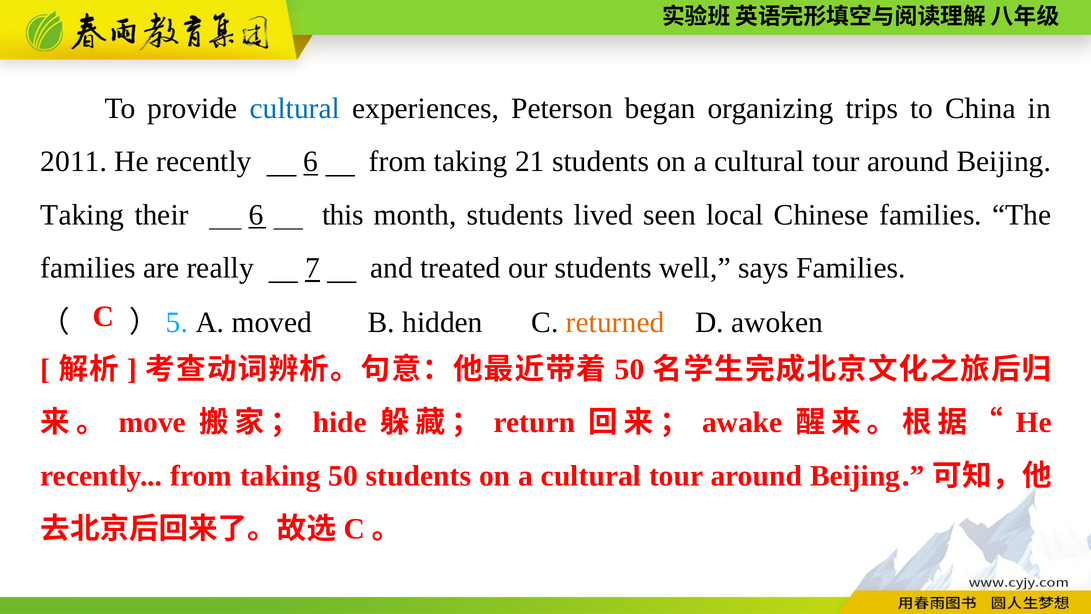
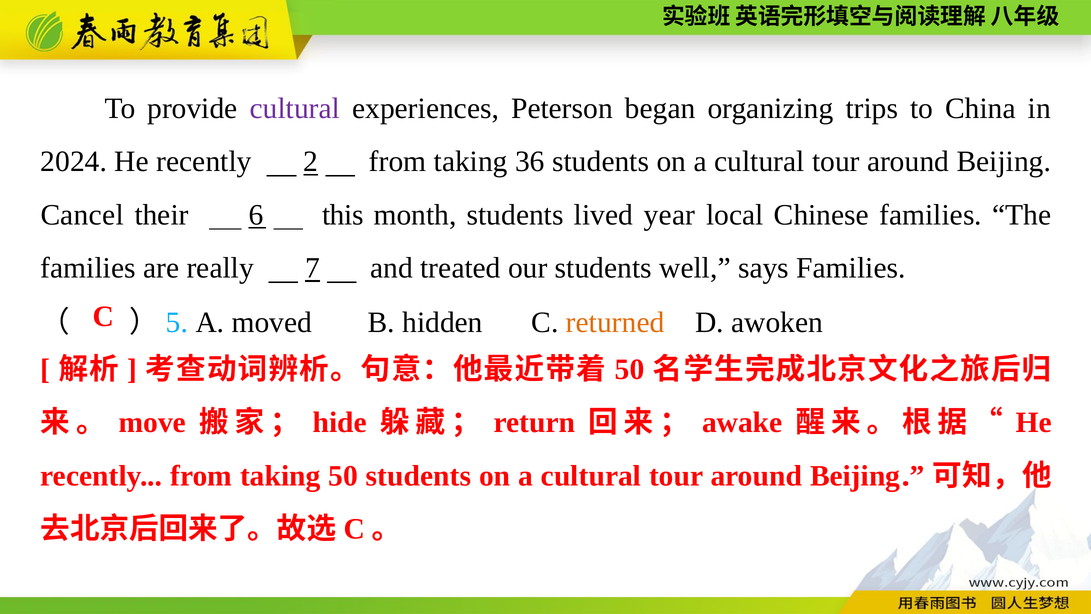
cultural colour: blue -> purple (295, 108)
2011: 2011 -> 2024 (74, 162)
recently 6: 6 -> 2 (311, 162)
21: 21 -> 36 (530, 162)
Taking: Taking -> Cancel (82, 215)
seen: seen -> year (669, 215)
